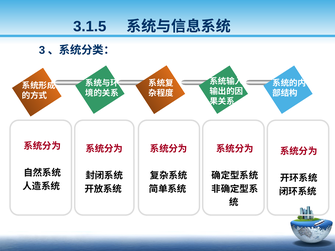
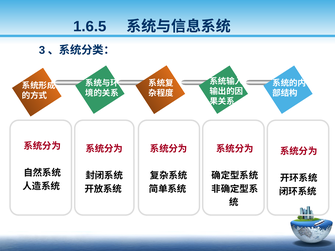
3.1.5: 3.1.5 -> 1.6.5 (90, 26)
